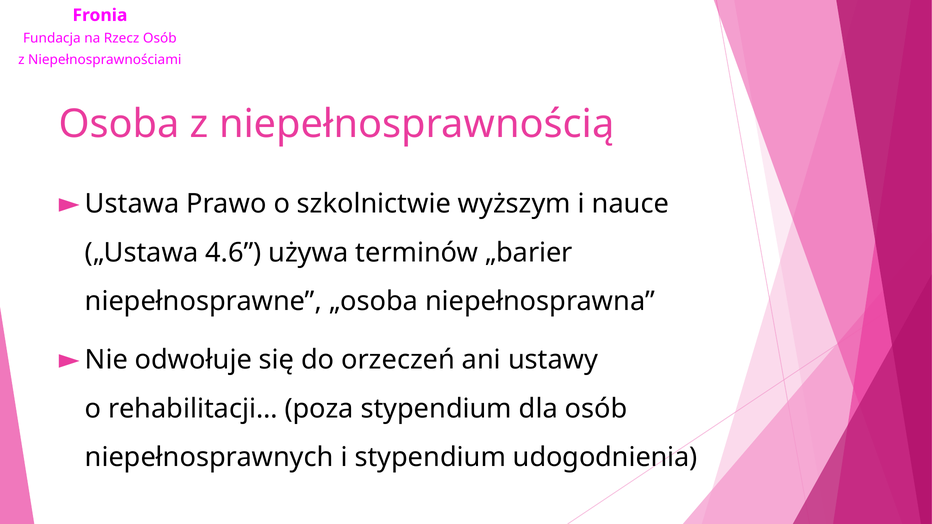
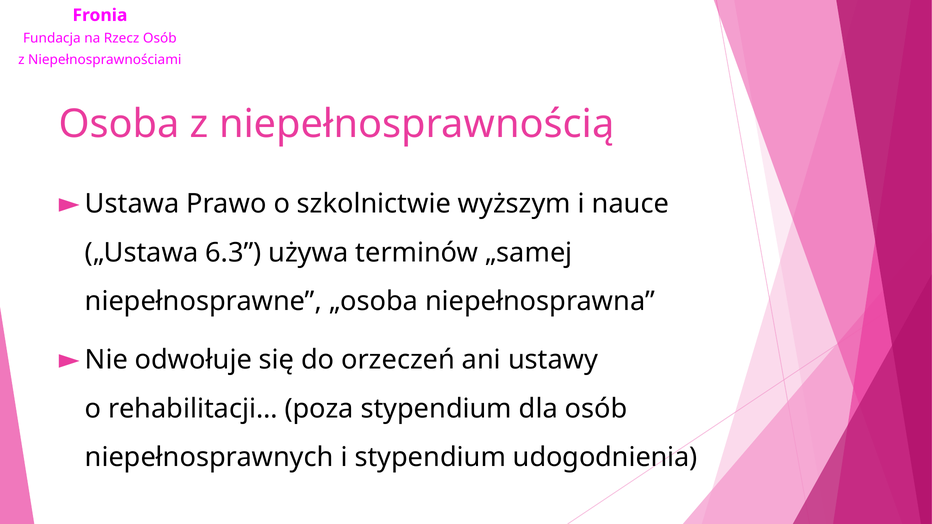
4.6: 4.6 -> 6.3 (233, 253)
„barier: „barier -> „samej (529, 253)
